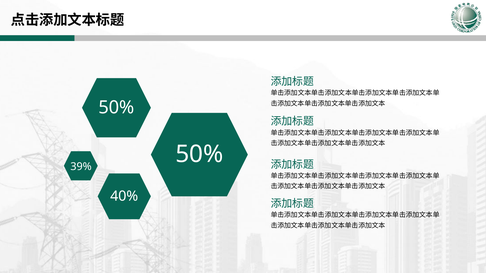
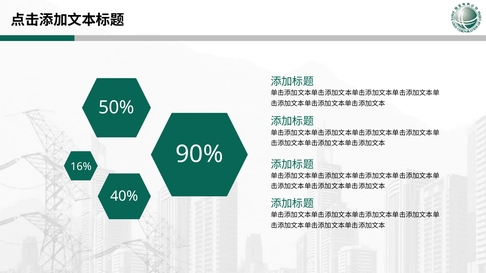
50%: 50% -> 90% (199, 154)
39%: 39% -> 16% (81, 167)
